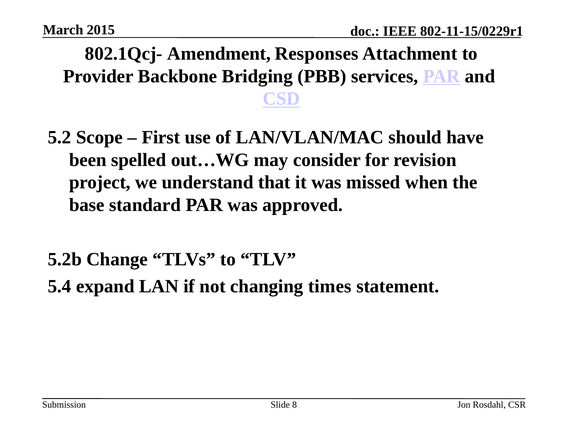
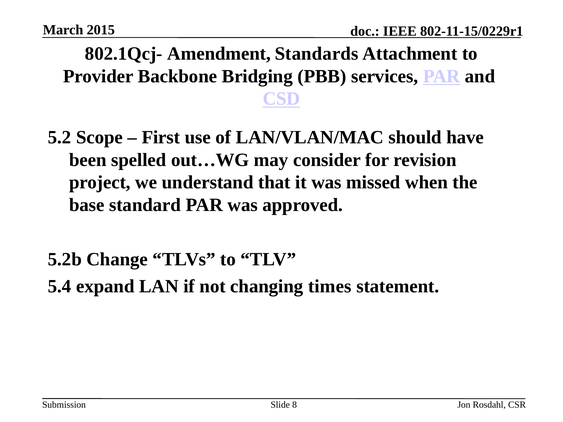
Responses: Responses -> Standards (317, 54)
